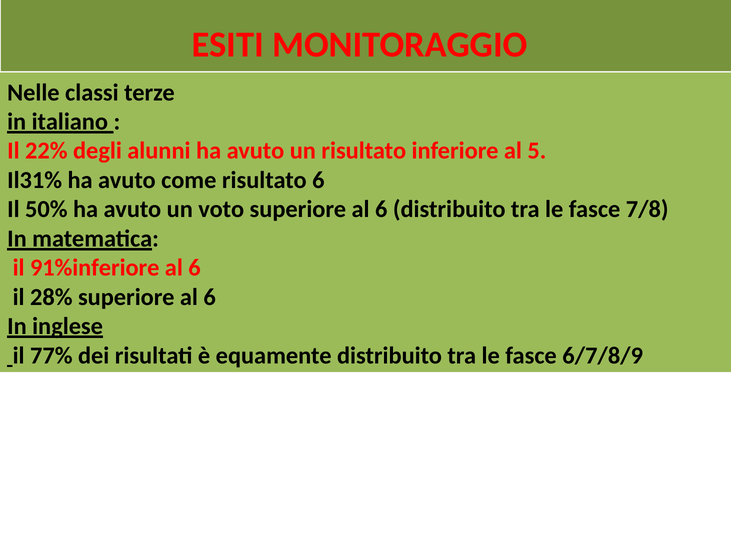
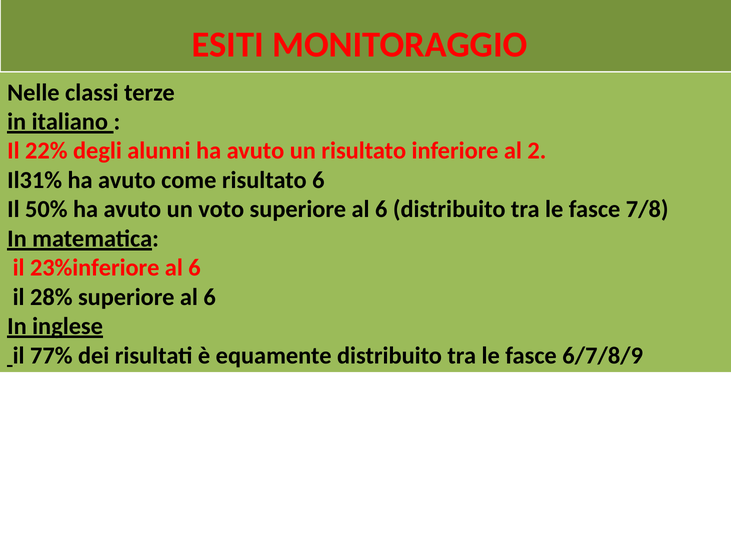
5: 5 -> 2 (537, 151)
91%inferiore: 91%inferiore -> 23%inferiore (95, 268)
